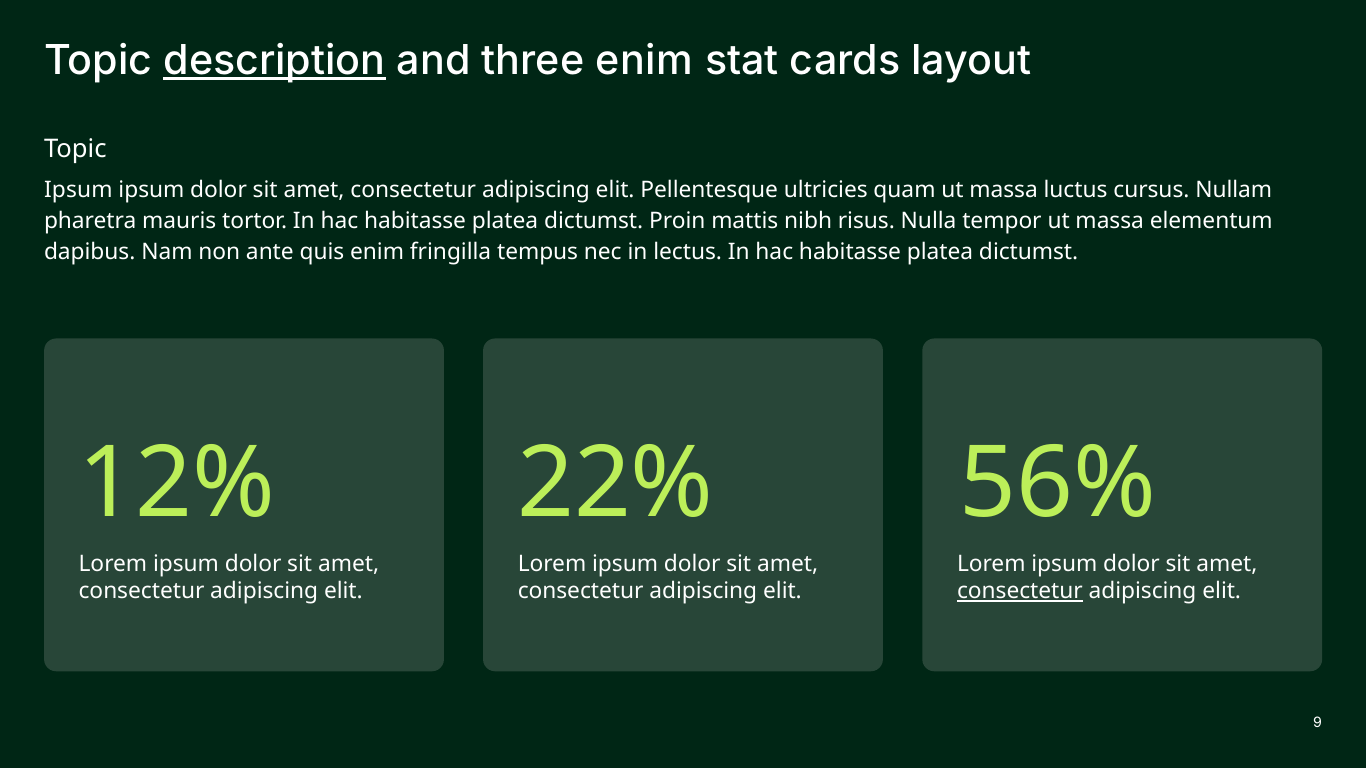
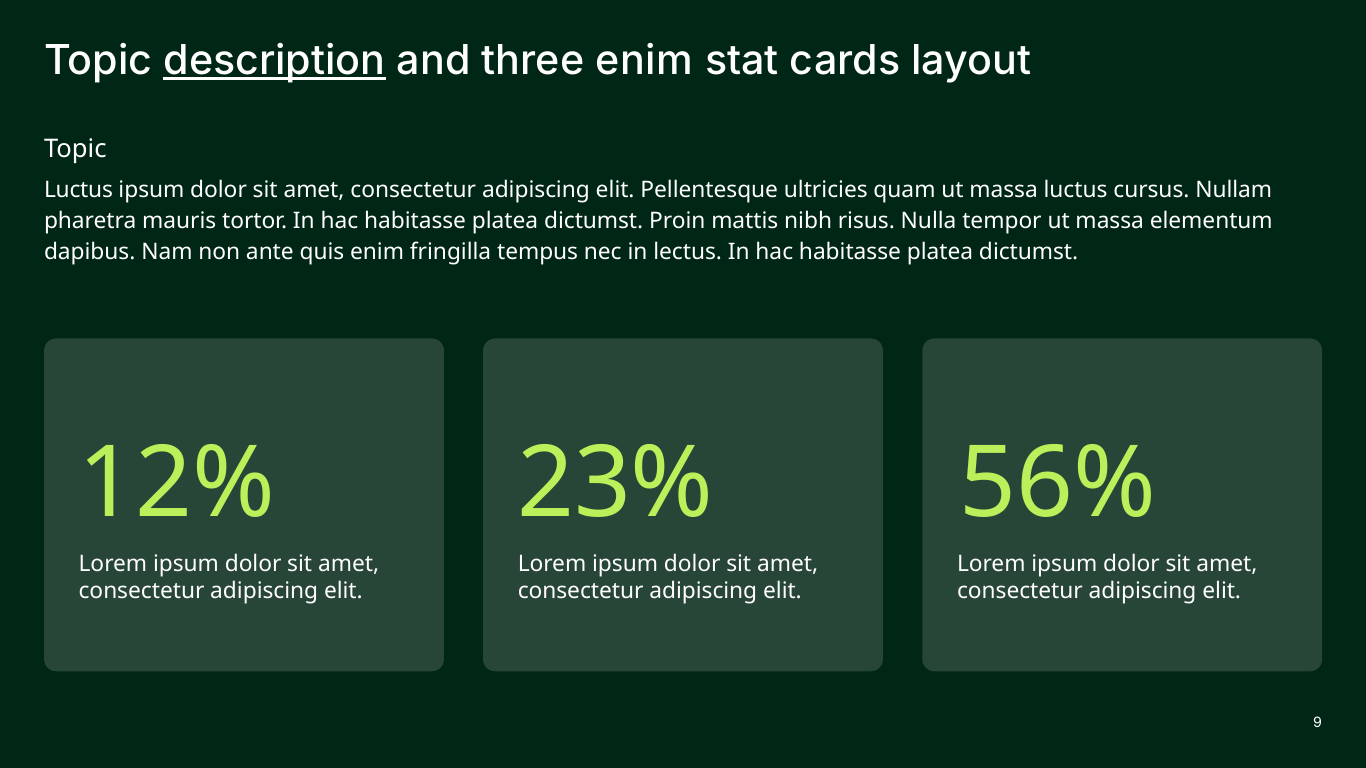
Ipsum: Ipsum -> Luctus (78, 190)
22%: 22% -> 23% (615, 484)
consectetur underline: present -> none (1020, 592)
